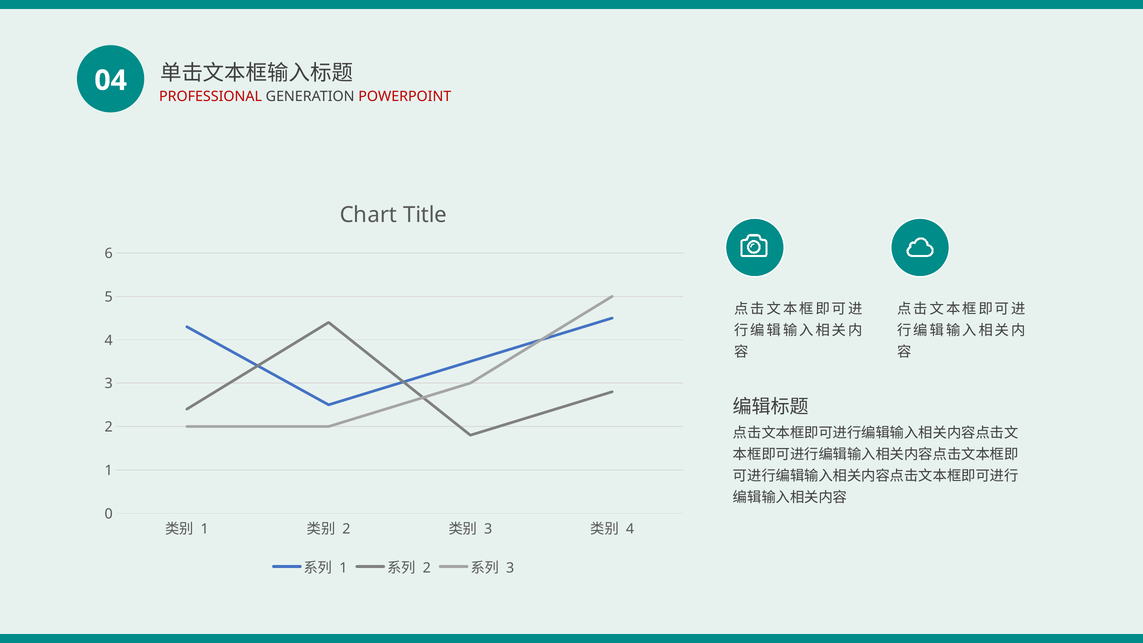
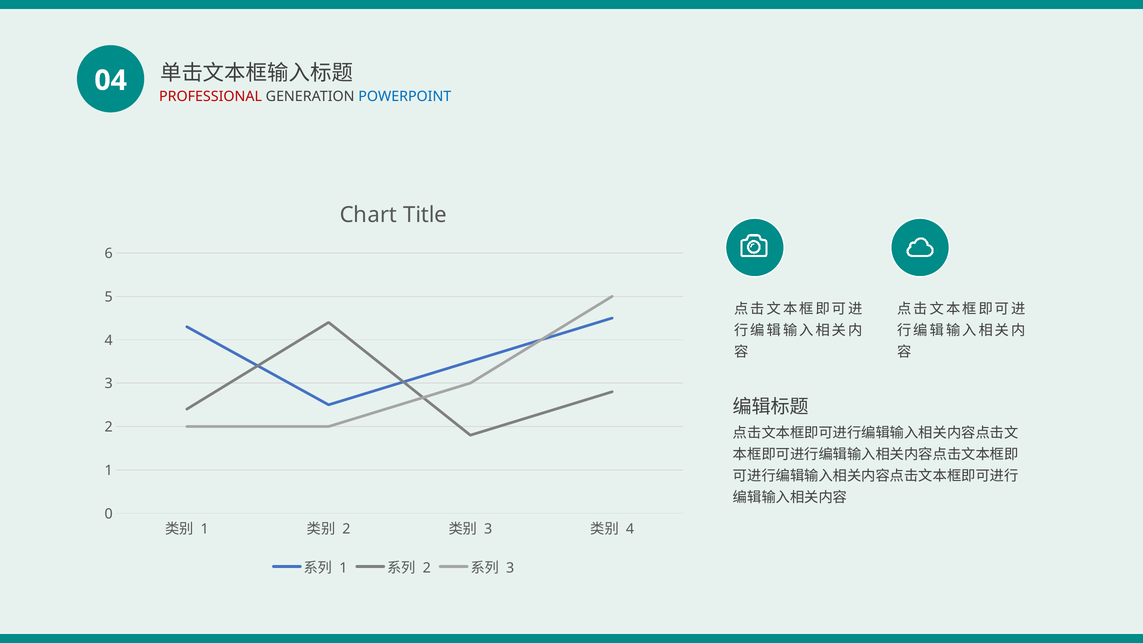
POWERPOINT colour: red -> blue (405, 96)
